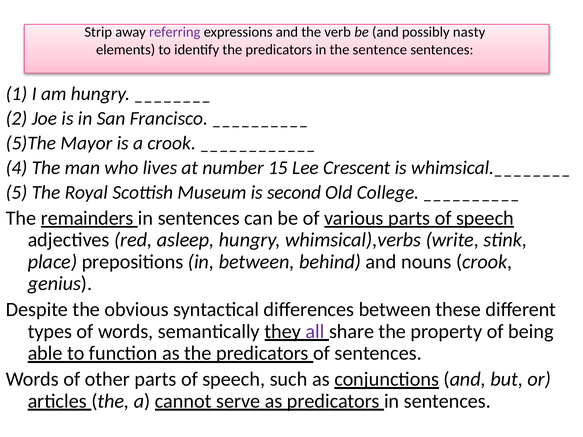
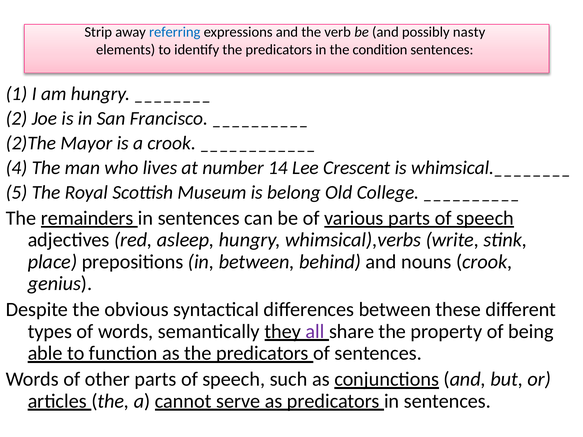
referring colour: purple -> blue (175, 32)
sentence: sentence -> condition (380, 50)
5)The: 5)The -> 2)The (31, 143)
15: 15 -> 14 (278, 168)
second: second -> belong (294, 193)
